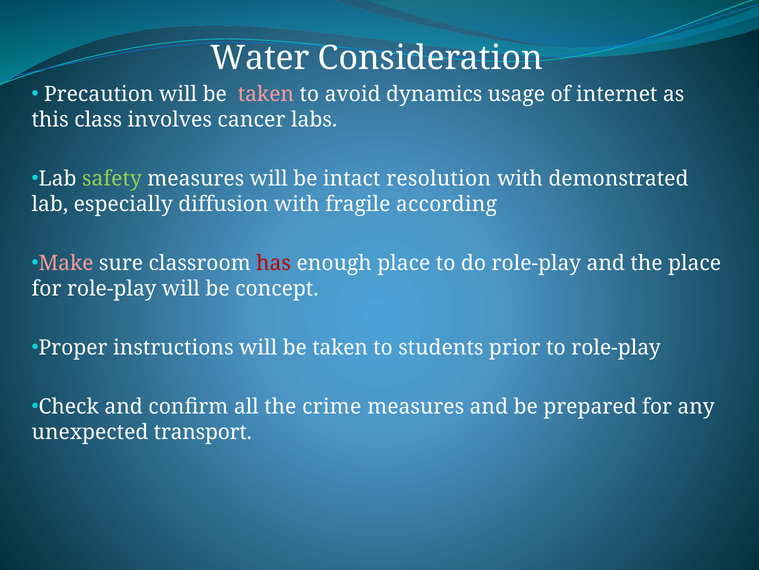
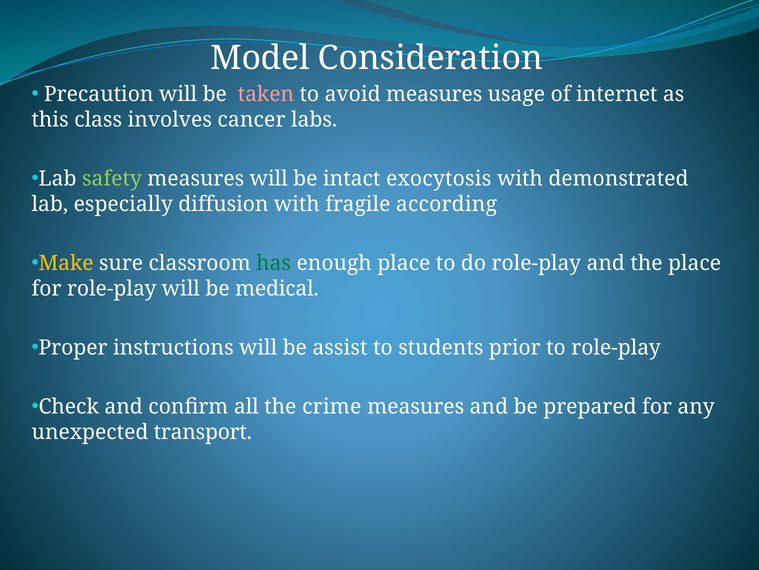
Water: Water -> Model (260, 58)
avoid dynamics: dynamics -> measures (434, 94)
resolution: resolution -> exocytosis (439, 179)
Make colour: pink -> yellow (66, 263)
has colour: red -> green (274, 263)
concept: concept -> medical (277, 288)
instructions will be taken: taken -> assist (340, 347)
